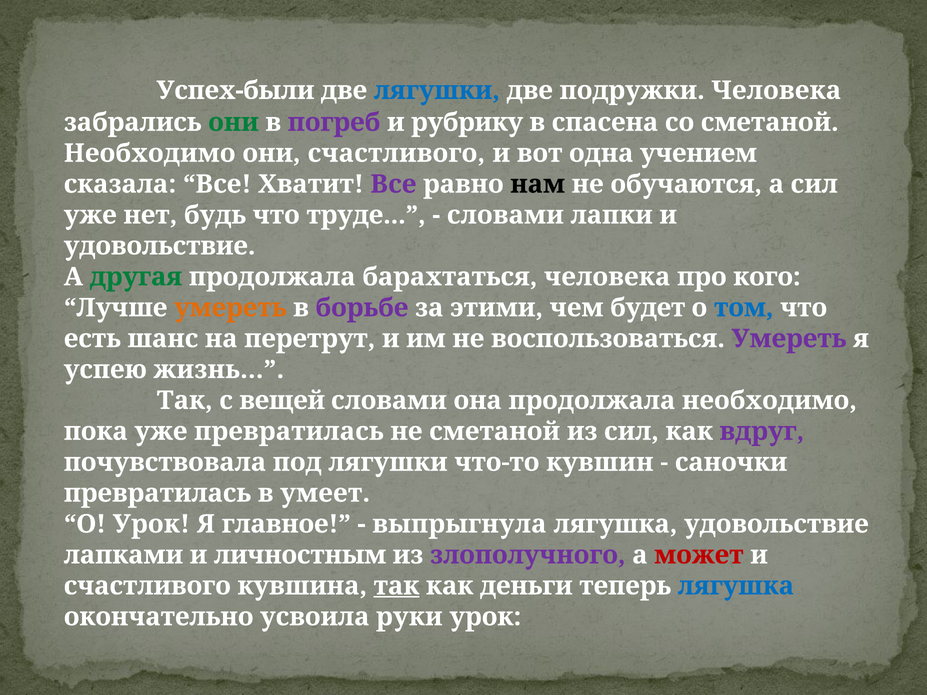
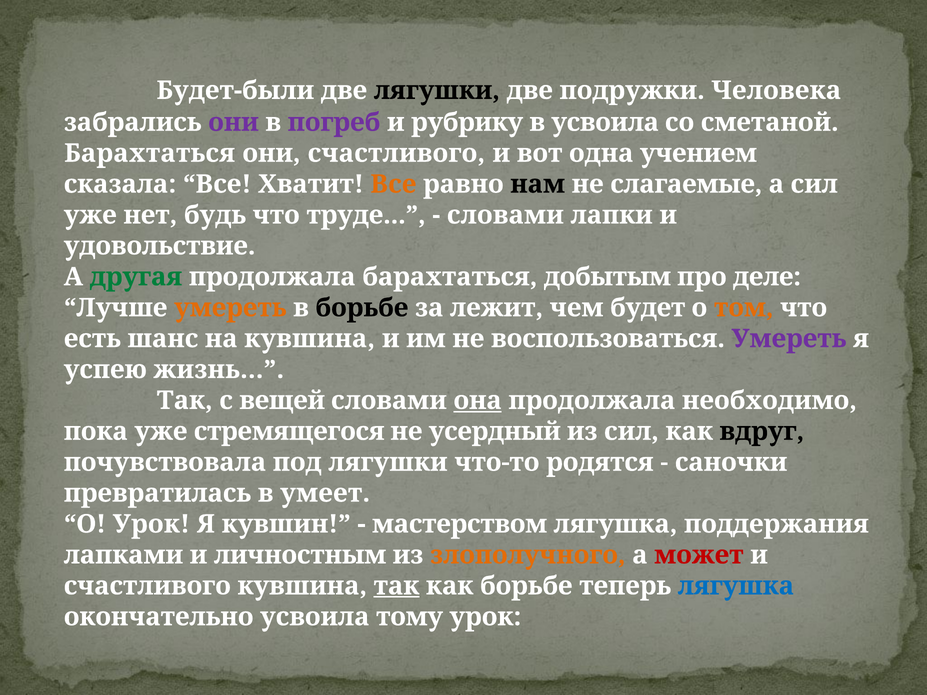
Успех-были: Успех-были -> Будет-были (235, 90)
лягушки colour: blue -> black (437, 90)
они colour: green -> purple (233, 122)
в спасена: спасена -> усвоила (605, 122)
Необходимо: Необходимо -> Барахтаться (150, 153)
Все colour: purple -> orange (393, 184)
обучаются: обучаются -> слагаемые (686, 184)
барахтаться человека: человека -> добытым (607, 277)
кого: кого -> деле (767, 277)
борьбе colour: purple -> black (362, 308)
этими: этими -> лежит (497, 308)
том colour: blue -> orange (744, 308)
на перетрут: перетрут -> кувшина (310, 339)
она underline: none -> present (478, 401)
уже превратилась: превратилась -> стремящегося (289, 432)
не сметаной: сметаной -> усердный (495, 432)
вдруг colour: purple -> black (762, 432)
кувшин: кувшин -> родятся (600, 462)
главное: главное -> кувшин (286, 524)
выпрыгнула: выпрыгнула -> мастерством (460, 524)
лягушка удовольствие: удовольствие -> поддержания (776, 524)
злополучного colour: purple -> orange (528, 555)
как деньги: деньги -> борьбе (526, 586)
руки: руки -> тому (410, 617)
